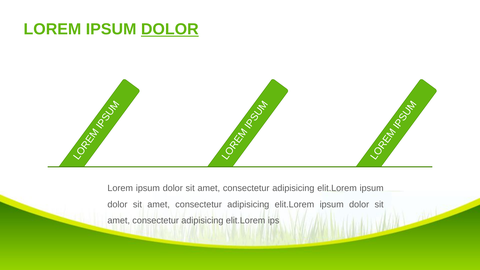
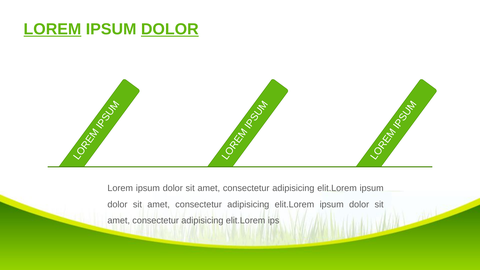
LOREM underline: none -> present (52, 29)
